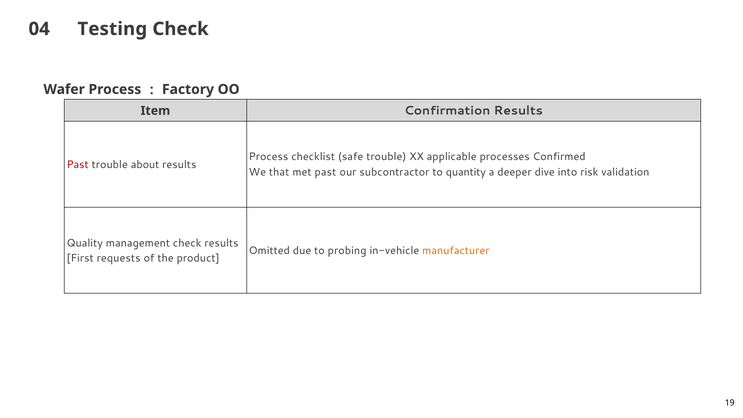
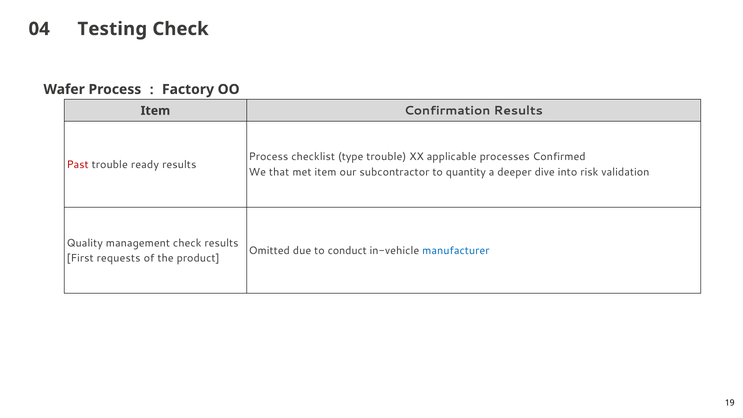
safe: safe -> type (351, 157)
about: about -> ready (145, 165)
met past: past -> item (325, 172)
probing: probing -> conduct (347, 251)
manufacturer colour: orange -> blue (456, 251)
